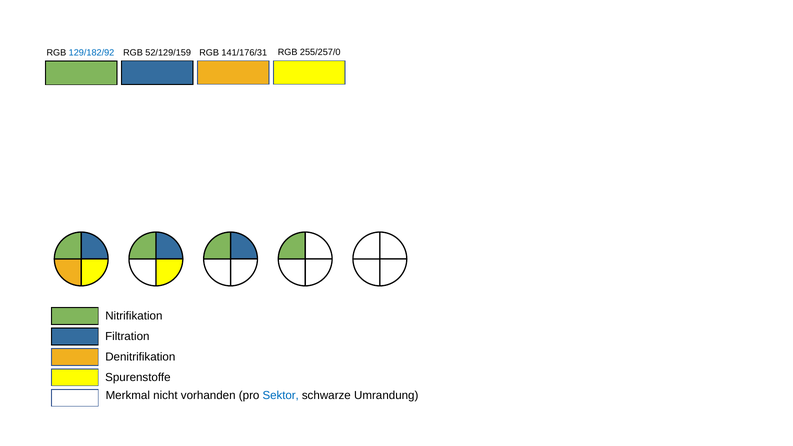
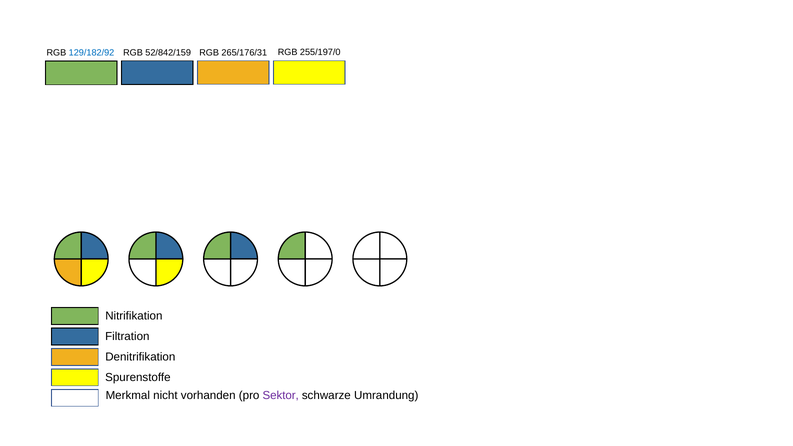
52/129/159: 52/129/159 -> 52/842/159 (168, 53)
255/257/0: 255/257/0 -> 255/197/0 (320, 52)
141/176/31: 141/176/31 -> 265/176/31 (244, 53)
Sektor colour: blue -> purple (281, 396)
